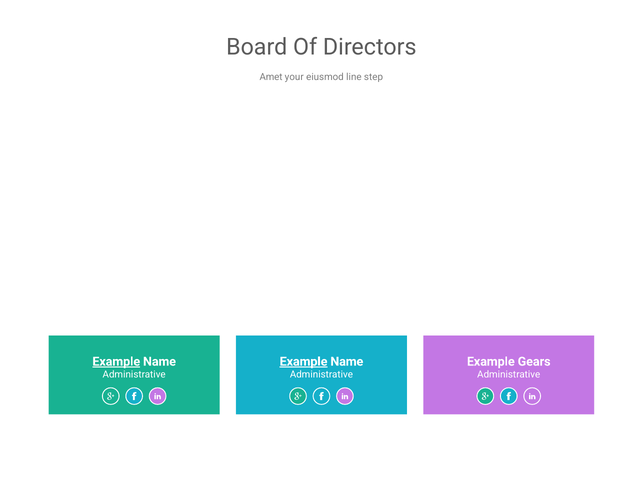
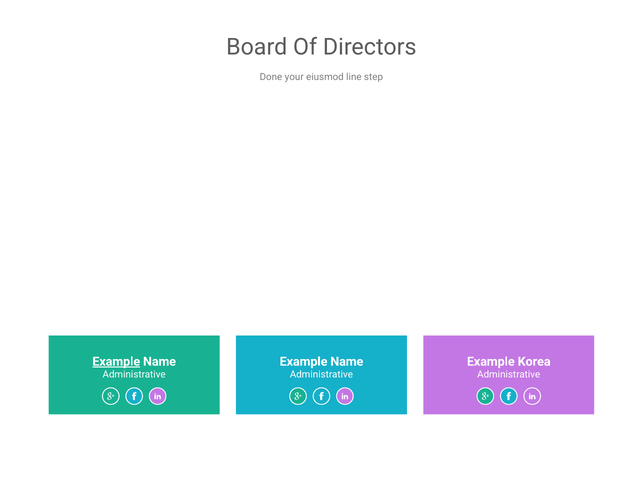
Amet: Amet -> Done (271, 77)
Example underline: present -> none (304, 362)
Gears: Gears -> Korea (534, 362)
